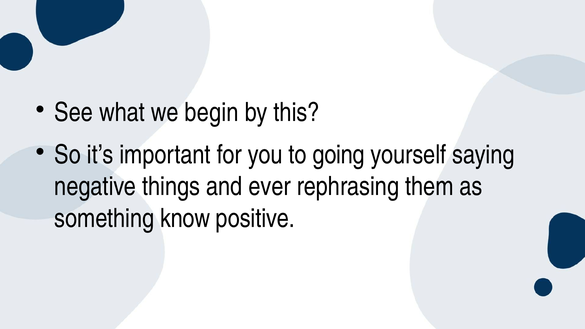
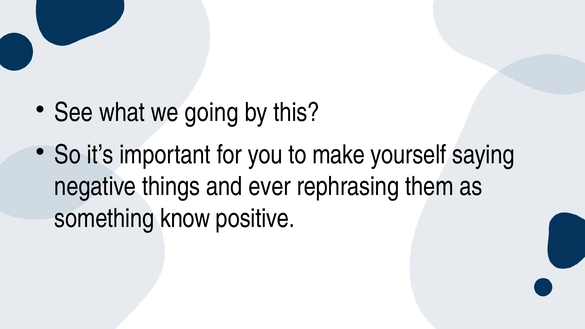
begin: begin -> going (212, 112)
going: going -> make (339, 155)
